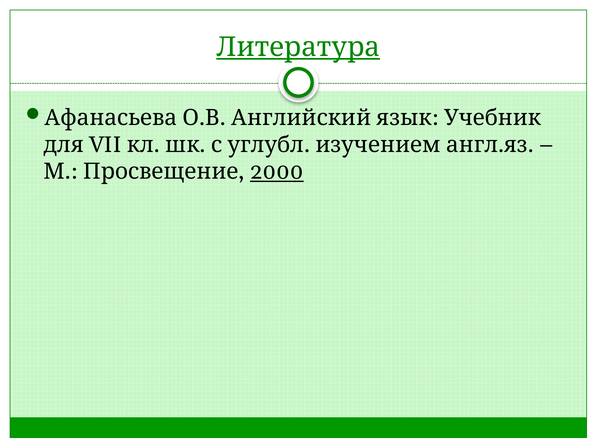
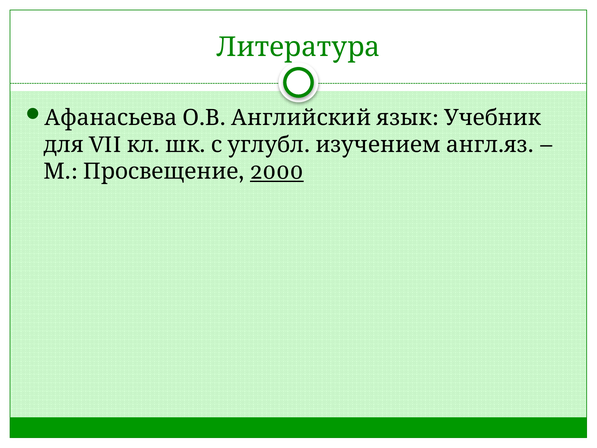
Литература underline: present -> none (298, 47)
